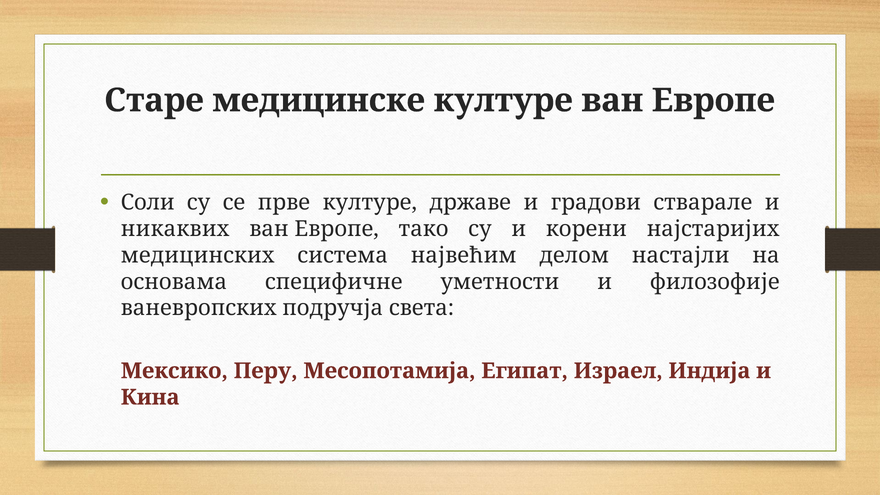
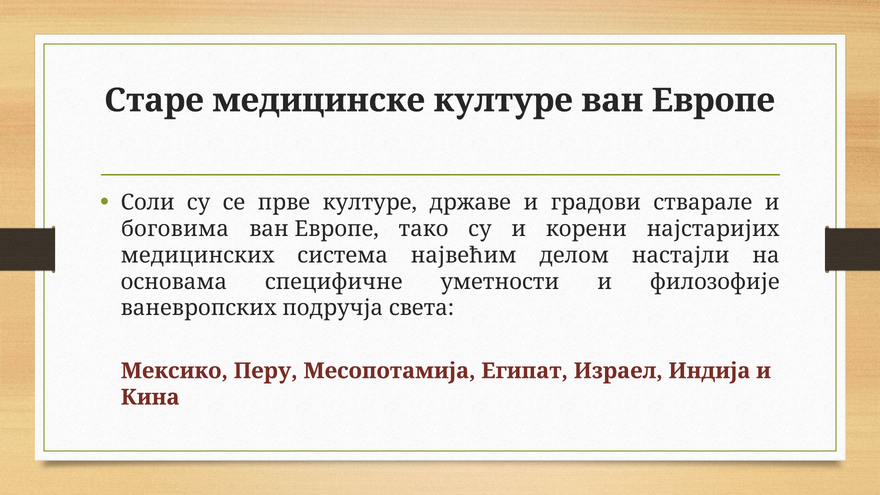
никаквих: никаквих -> боговима (175, 229)
